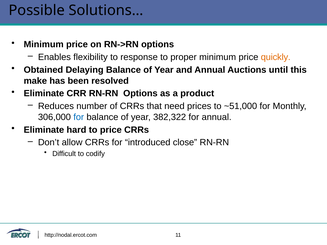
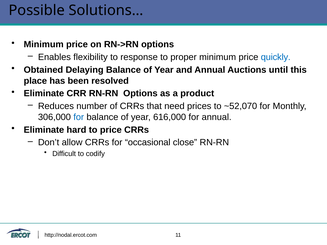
quickly colour: orange -> blue (276, 57)
make: make -> place (35, 81)
~51,000: ~51,000 -> ~52,070 (241, 106)
382,322: 382,322 -> 616,000 (170, 117)
introduced: introduced -> occasional (148, 143)
